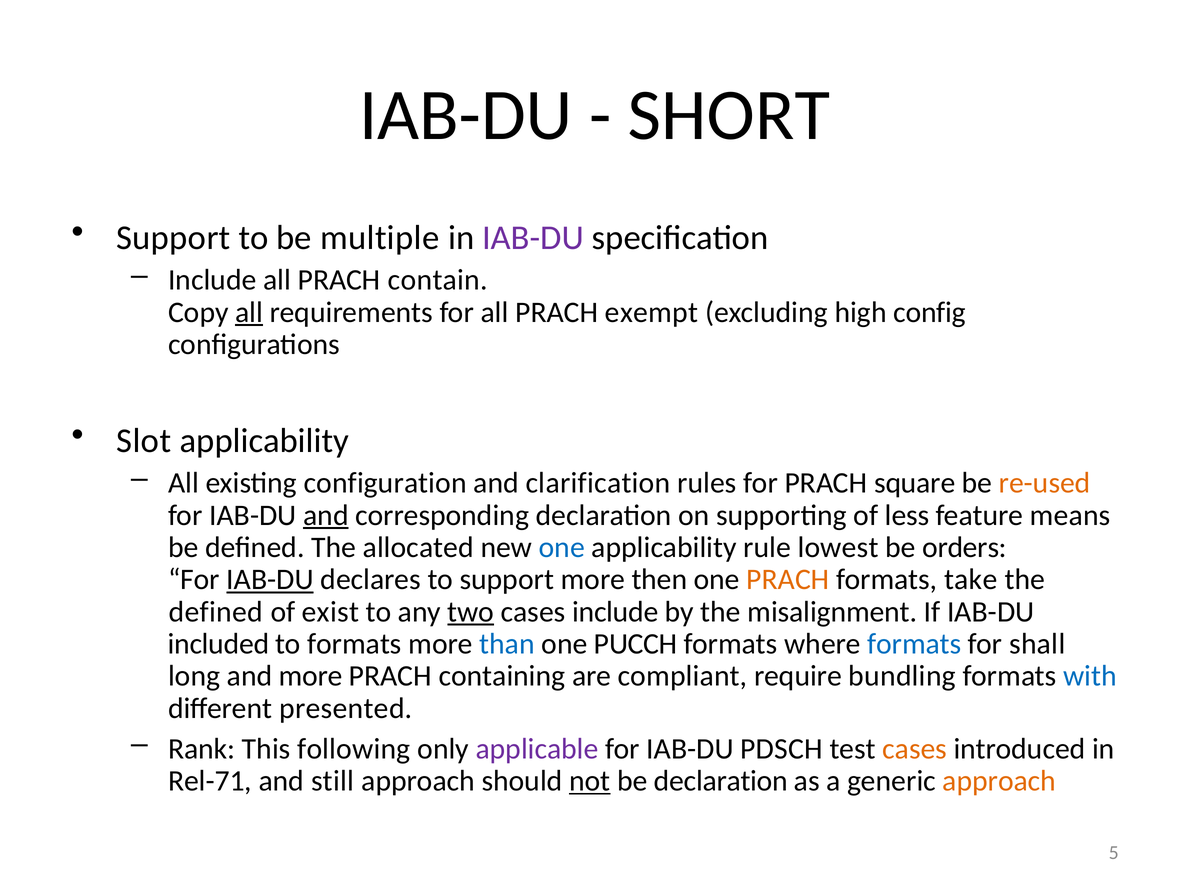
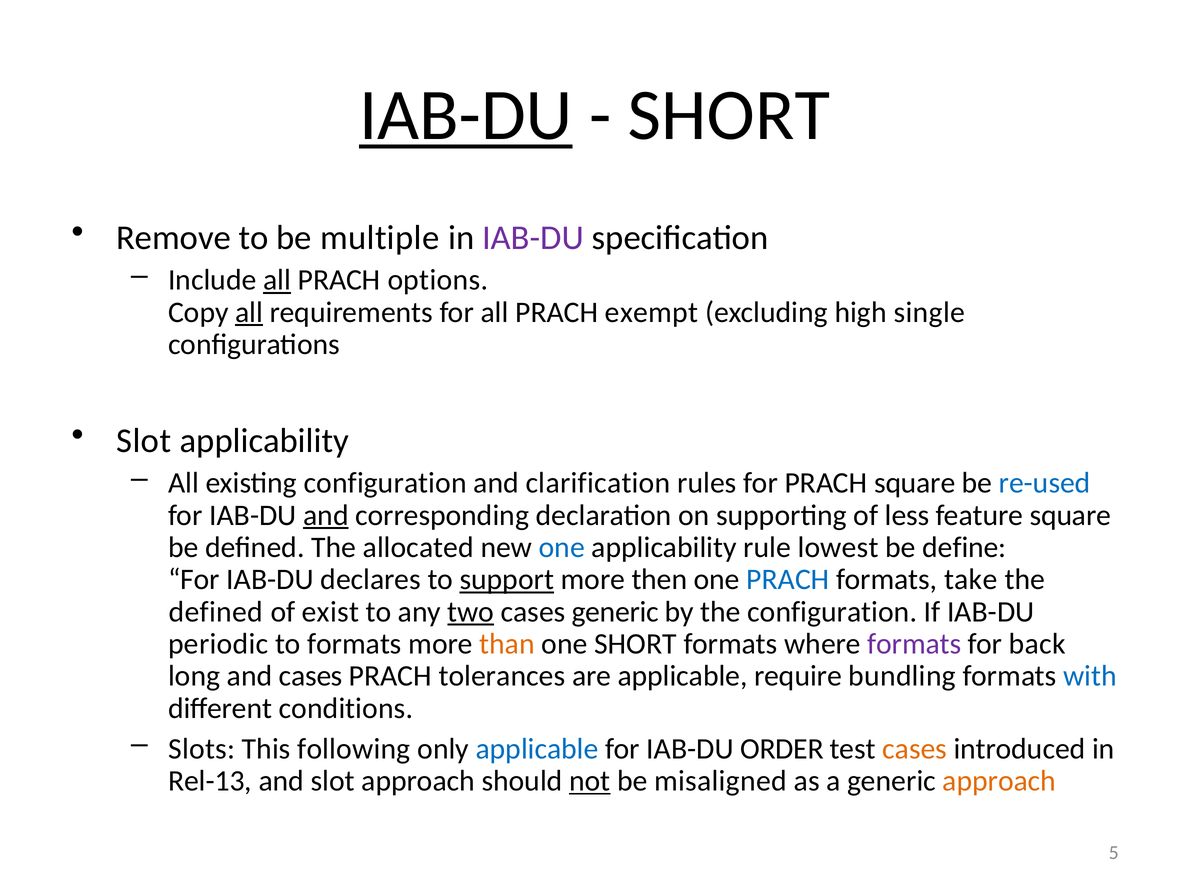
IAB-DU underline: none -> present (466, 115)
Support: Support -> Remove (173, 237)
all underline: none -> present (277, 280)
contain: contain -> options (438, 280)
config: config -> single (929, 312)
re-used colour: orange -> blue (1045, 483)
feature means: means -> square (1070, 515)
orders: orders -> define (964, 547)
IAB-DU underline: present -> none (270, 579)
support underline: none -> present (507, 579)
PRACH colour: orange -> blue (788, 579)
cases include: include -> generic (615, 611)
the misalignment: misalignment -> configuration (832, 611)
included: included -> periodic (218, 644)
than colour: blue -> orange (507, 644)
one PUCCH: PUCCH -> SHORT (636, 644)
formats colour: blue -> purple (914, 644)
shall: shall -> back (1037, 644)
and more: more -> cases (311, 676)
containing: containing -> tolerances (502, 676)
are compliant: compliant -> applicable (683, 676)
presented: presented -> conditions (346, 708)
Rank: Rank -> Slots (202, 748)
applicable colour: purple -> blue (537, 748)
PDSCH: PDSCH -> ORDER (782, 748)
Rel-71: Rel-71 -> Rel-13 (210, 780)
and still: still -> slot (333, 780)
be declaration: declaration -> misaligned (721, 780)
